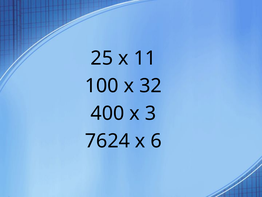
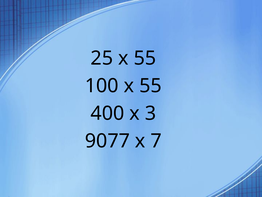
25 x 11: 11 -> 55 (145, 58)
100 x 32: 32 -> 55 (150, 86)
7624: 7624 -> 9077 (107, 141)
6: 6 -> 7 (156, 141)
